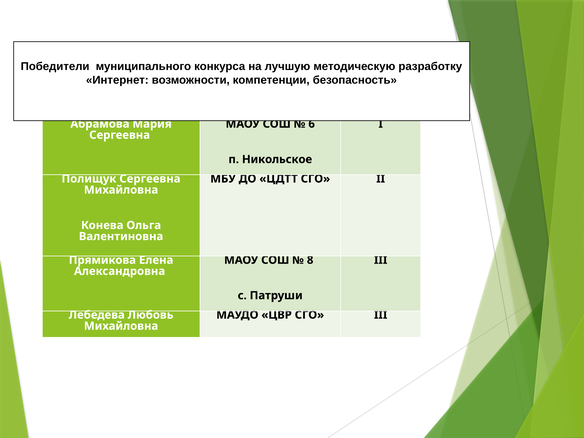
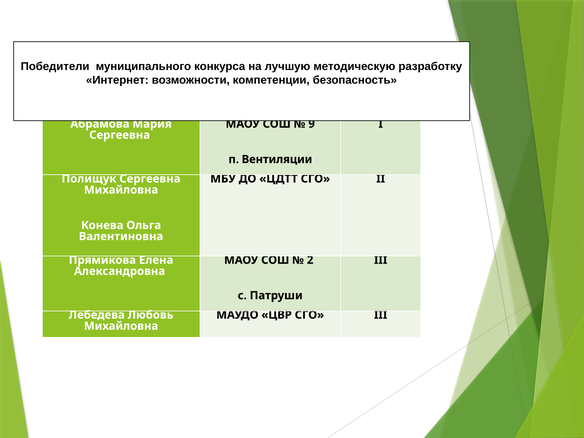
6: 6 -> 9 (312, 124)
Никольское: Никольское -> Вентиляции (277, 159)
8: 8 -> 2 (310, 260)
